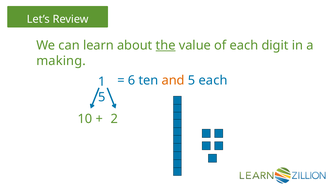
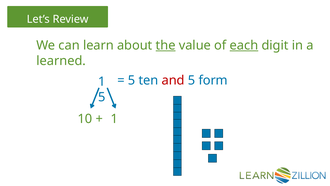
each underline: none -> present (244, 45)
making: making -> learned (61, 61)
6: 6 -> 5 (132, 80)
and colour: orange -> red (173, 80)
5 each: each -> form (213, 80)
2: 2 -> 1 (114, 119)
